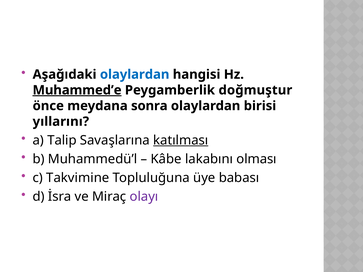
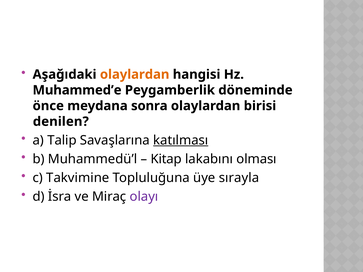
olaylardan colour: blue -> orange (135, 74)
Muhammed’e underline: present -> none (77, 90)
doğmuştur: doğmuştur -> döneminde (255, 90)
yıllarını: yıllarını -> denilen (61, 122)
Kâbe: Kâbe -> Kitap (166, 159)
babası: babası -> sırayla (239, 178)
